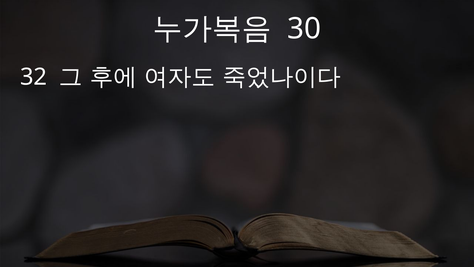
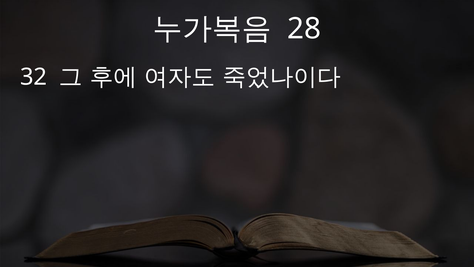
30: 30 -> 28 (304, 29)
